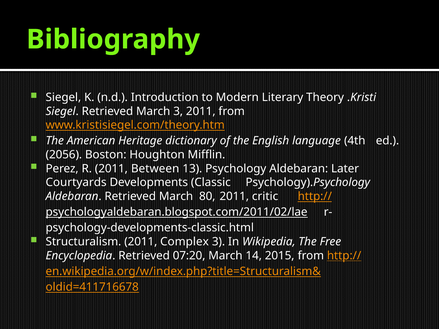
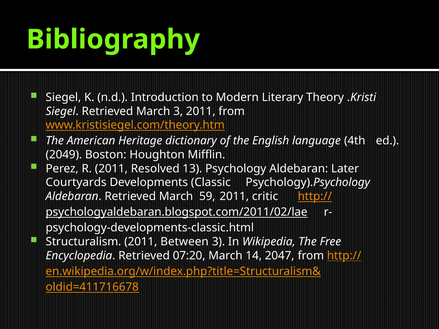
2056: 2056 -> 2049 (64, 155)
Between: Between -> Resolved (155, 169)
80: 80 -> 59 (207, 196)
Complex: Complex -> Between (185, 242)
2015: 2015 -> 2047 (280, 256)
